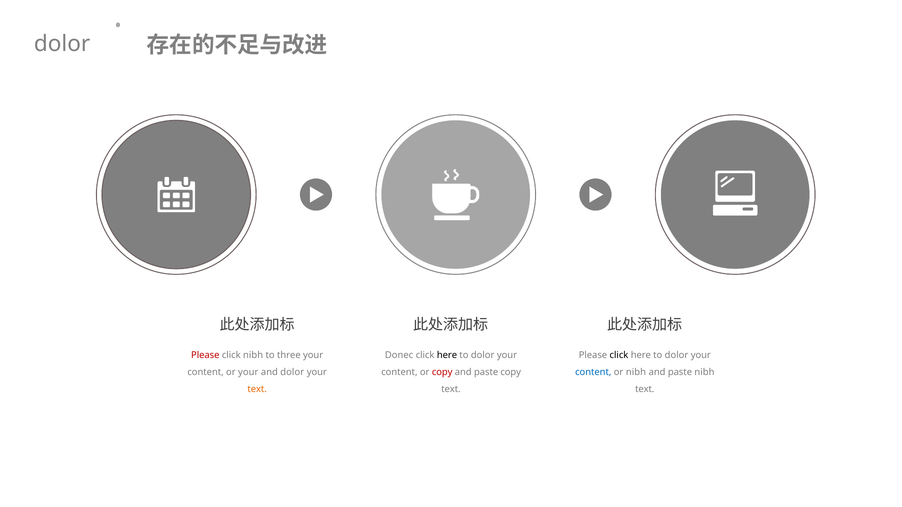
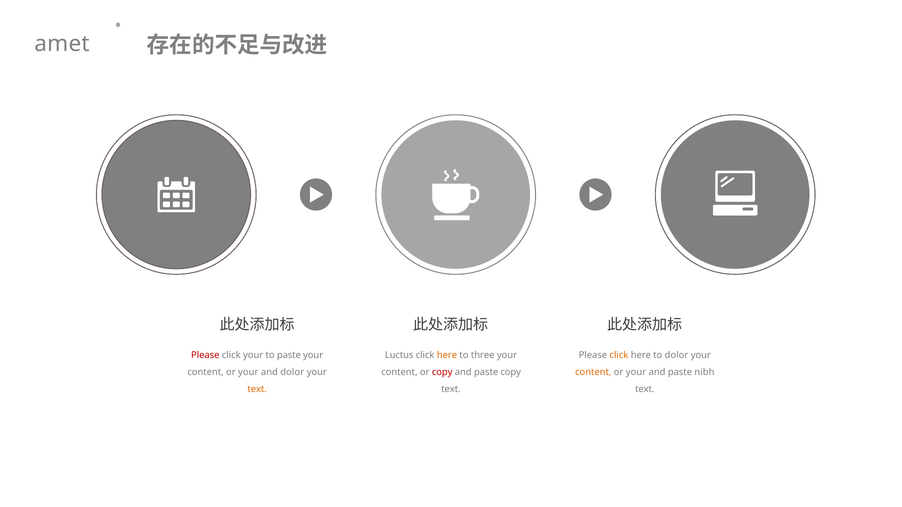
dolor: dolor -> amet (62, 44)
click nibh: nibh -> your (253, 356)
to three: three -> paste (289, 356)
Donec: Donec -> Luctus (399, 356)
here colour: black -> orange (447, 356)
dolor: dolor -> three (483, 356)
click colour: black -> orange (619, 356)
content colour: blue -> orange (593, 373)
nibh: nibh -> your (636, 373)
